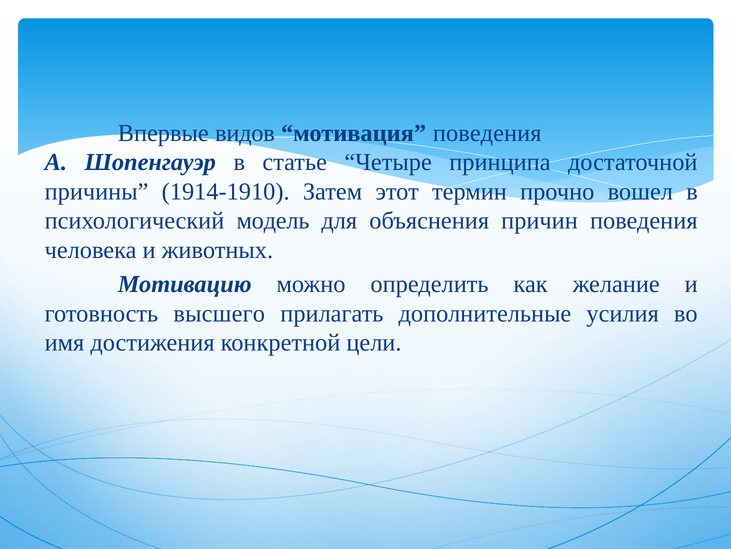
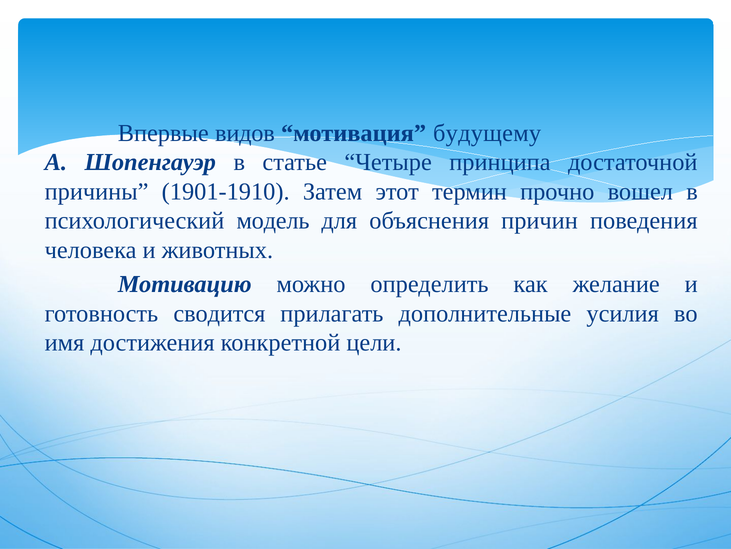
мотивация поведения: поведения -> будущему (487, 133)
1914-1910: 1914-1910 -> 1901-1910 (226, 191)
высшего: высшего -> сводится (219, 313)
